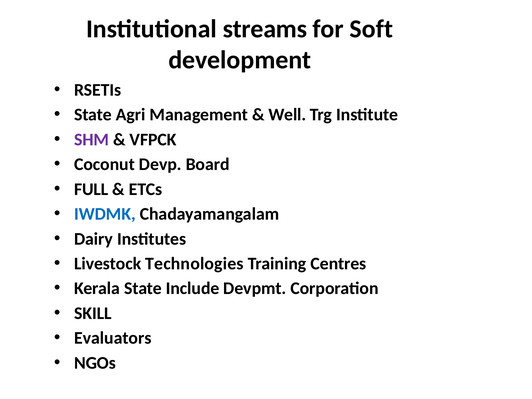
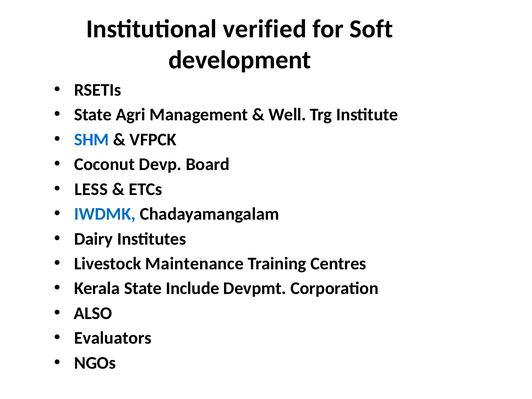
streams: streams -> verified (265, 29)
SHM colour: purple -> blue (92, 140)
FULL: FULL -> LESS (91, 189)
Technologies: Technologies -> Maintenance (194, 264)
SKILL: SKILL -> ALSO (93, 313)
